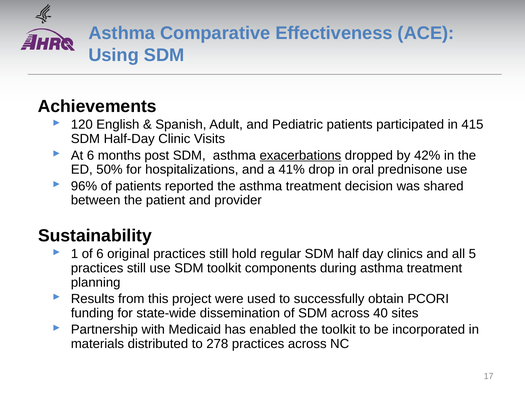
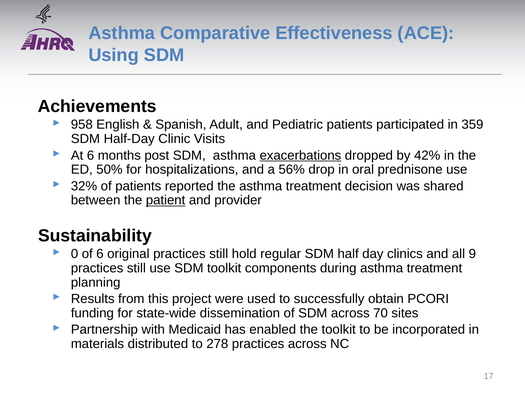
120: 120 -> 958 (82, 125)
415: 415 -> 359 (472, 125)
41%: 41% -> 56% (292, 169)
96%: 96% -> 32% (84, 186)
patient underline: none -> present (166, 200)
1: 1 -> 0 (75, 254)
5: 5 -> 9 (472, 254)
40: 40 -> 70 (381, 313)
